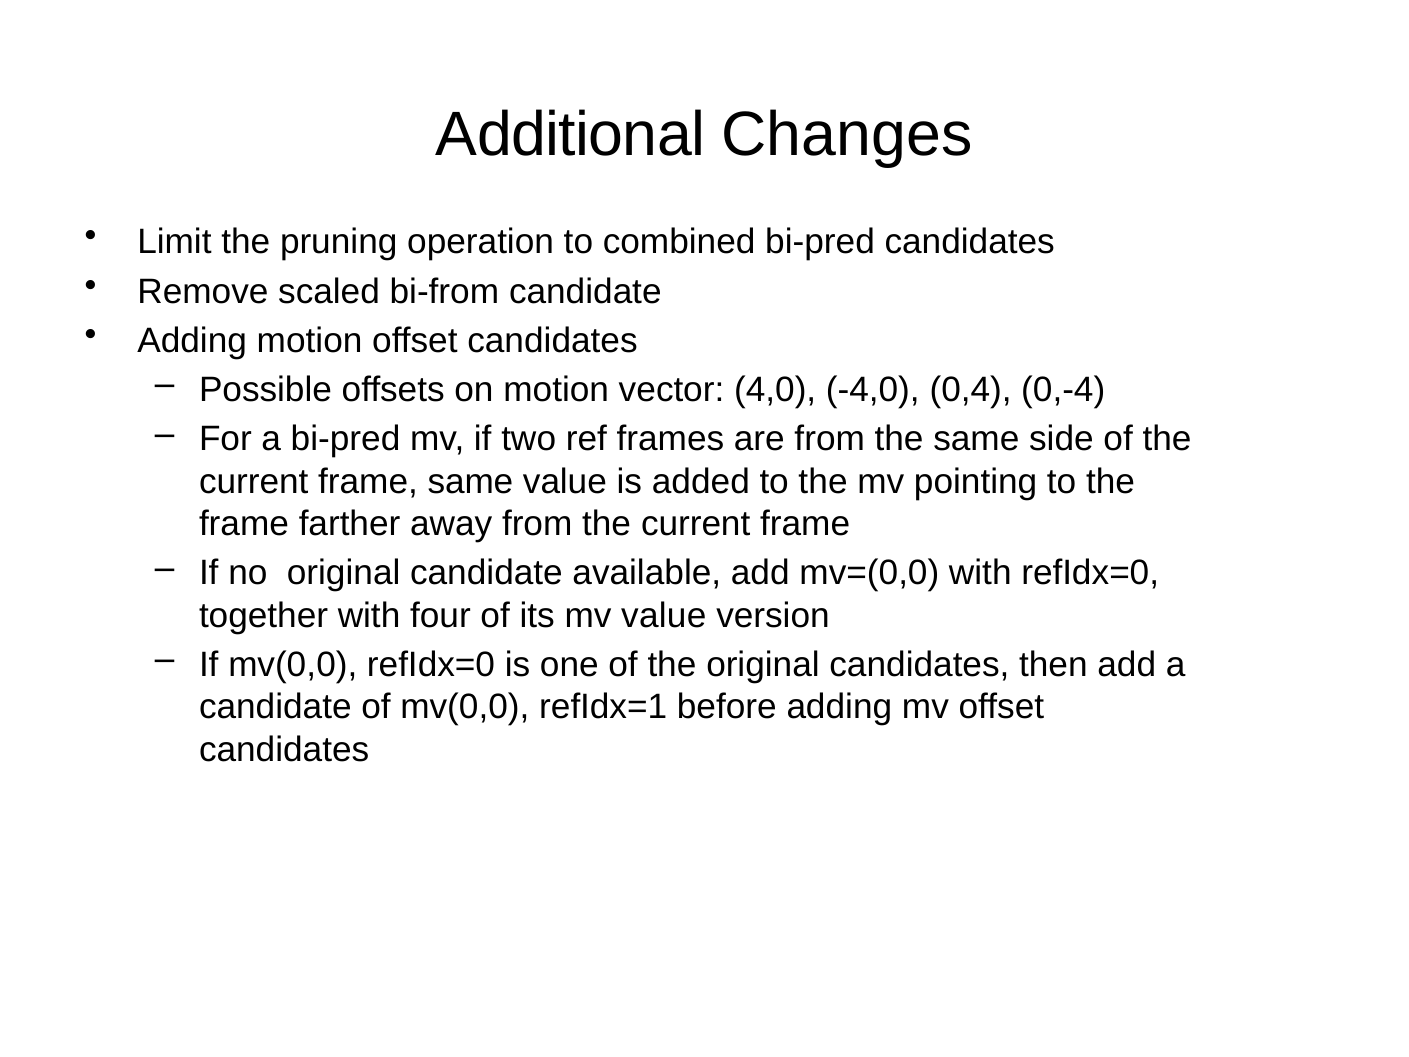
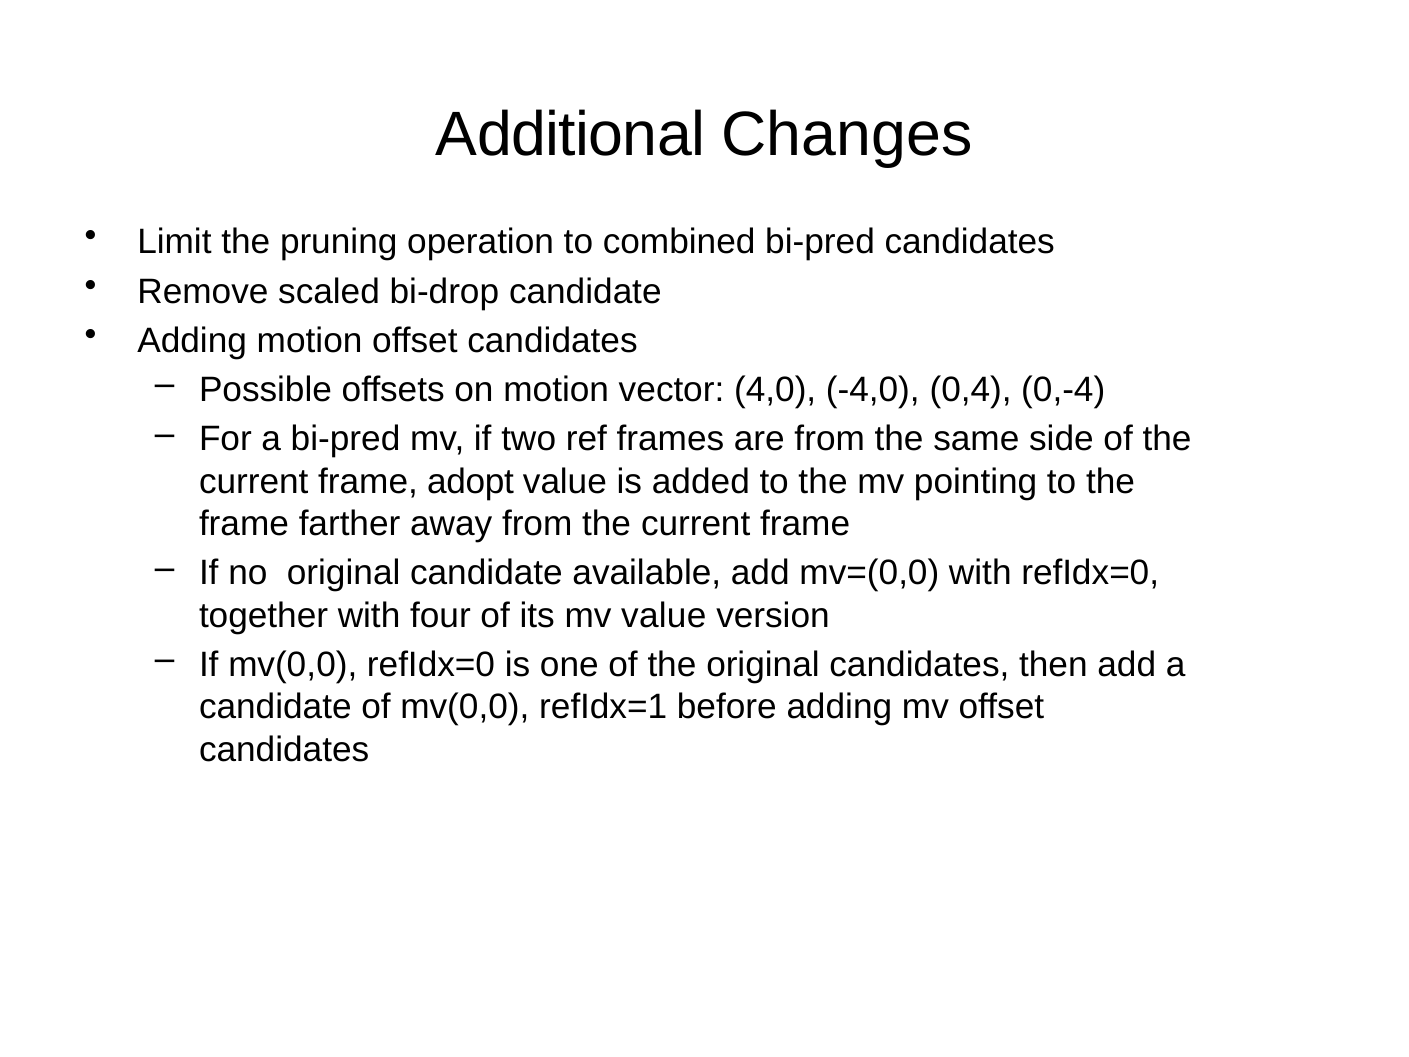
bi-from: bi-from -> bi-drop (444, 291)
frame same: same -> adopt (471, 482)
